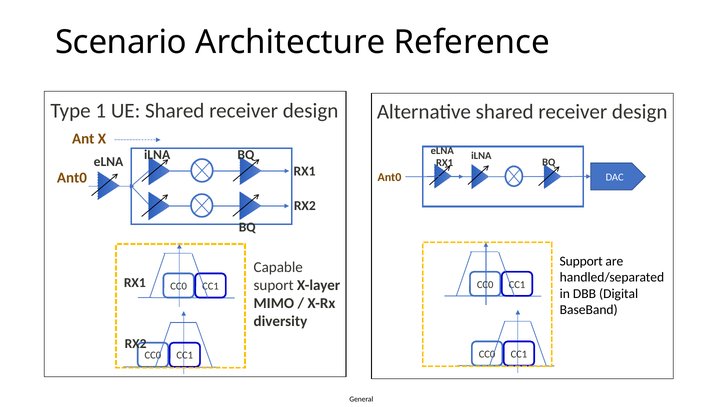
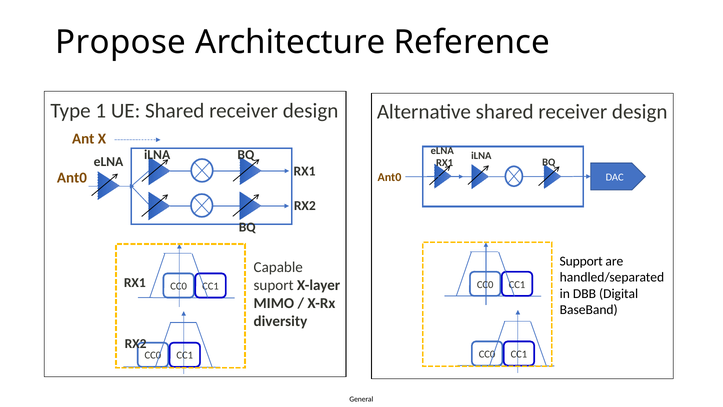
Scenario: Scenario -> Propose (121, 42)
